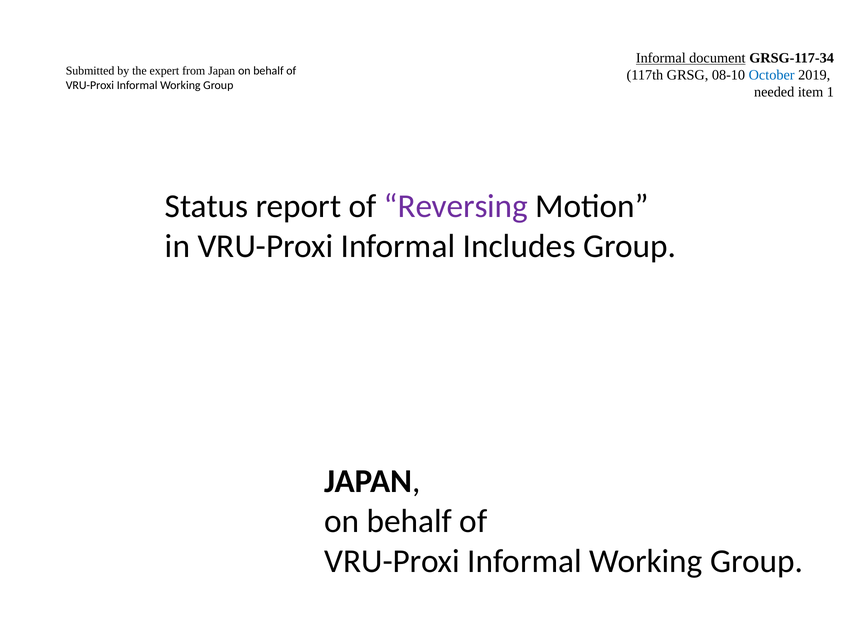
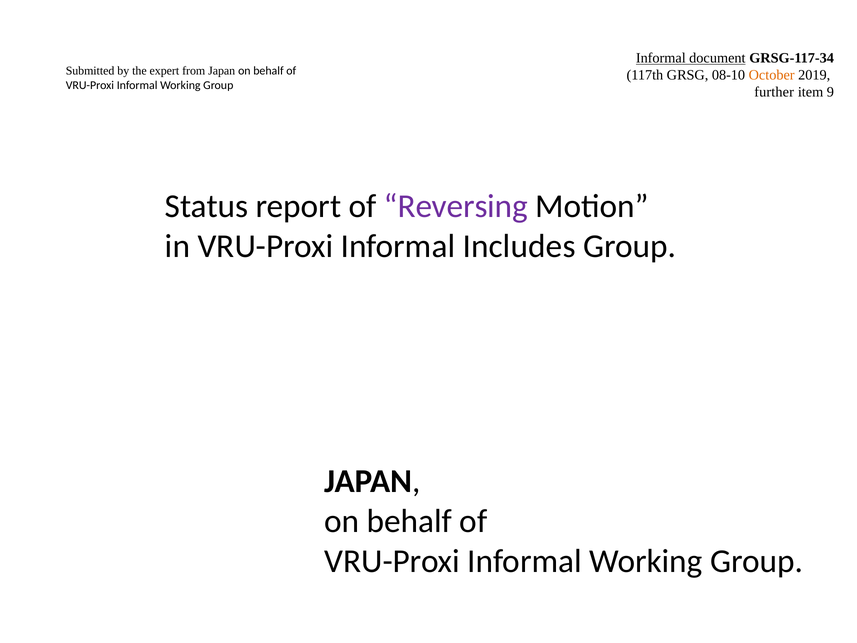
October colour: blue -> orange (772, 75)
needed: needed -> further (774, 92)
1: 1 -> 9 (830, 92)
